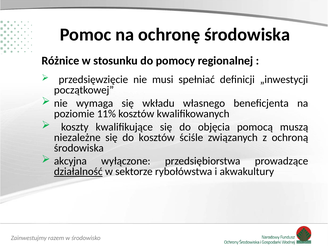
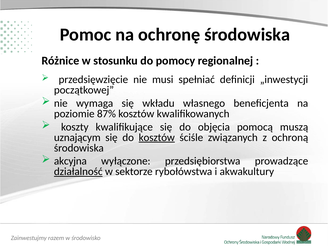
11%: 11% -> 87% (106, 114)
niezależne: niezależne -> uznającym (77, 137)
kosztów underline: none -> present (157, 137)
